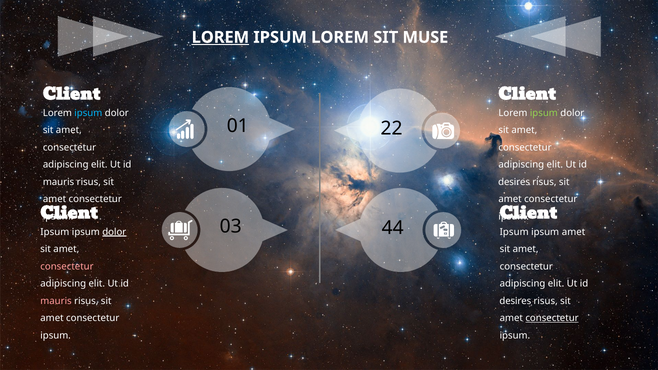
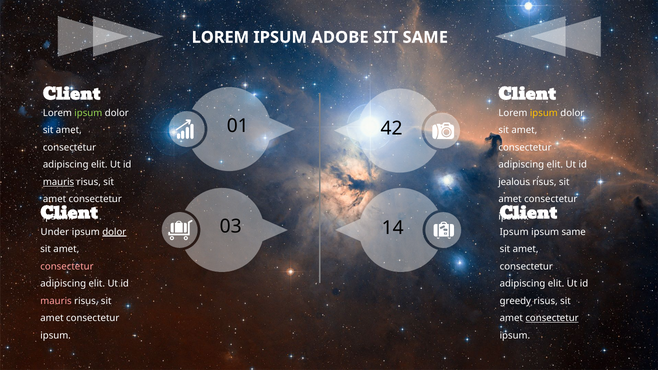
LOREM underline: present -> none (220, 37)
IPSUM LOREM: LOREM -> ADOBE (340, 37)
SIT MUSE: MUSE -> SAME (425, 37)
ipsum colour: light blue -> light green (88, 113)
ipsum colour: light green -> yellow (544, 113)
22: 22 -> 42 (392, 129)
mauris underline: none -> present (59, 182)
desires: desires -> jealous (514, 182)
44: 44 -> 14 (393, 228)
Ipsum: Ipsum -> Under (55, 232)
ipsum amet: amet -> same (574, 232)
desires: desires -> greedy (515, 301)
